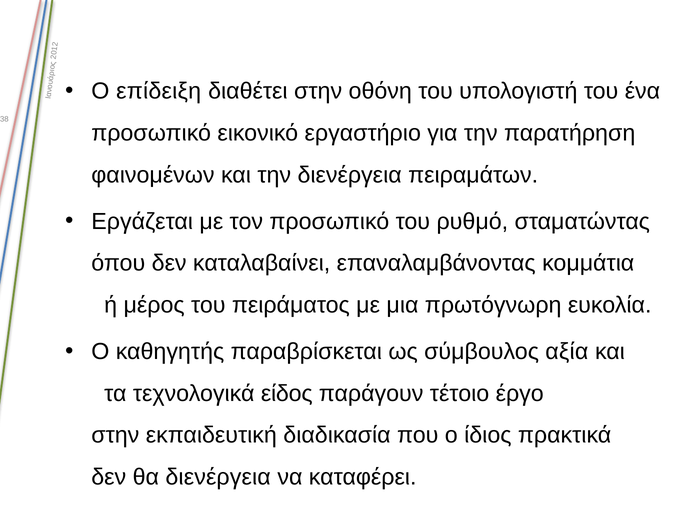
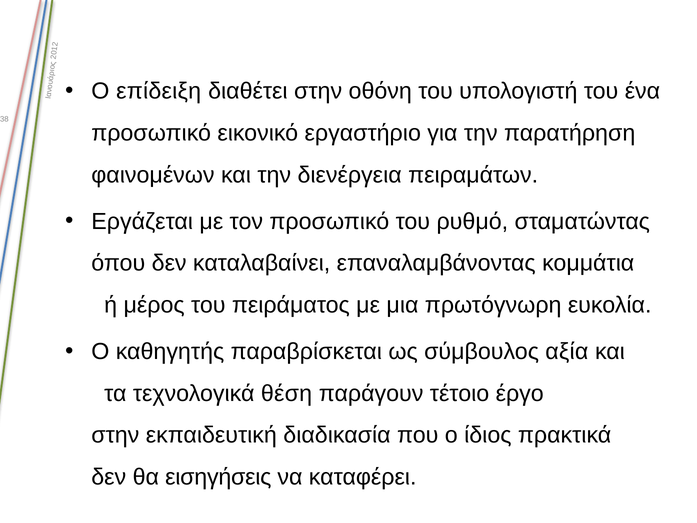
είδος: είδος -> θέση (287, 393)
θα διενέργεια: διενέργεια -> εισηγήσεις (218, 477)
